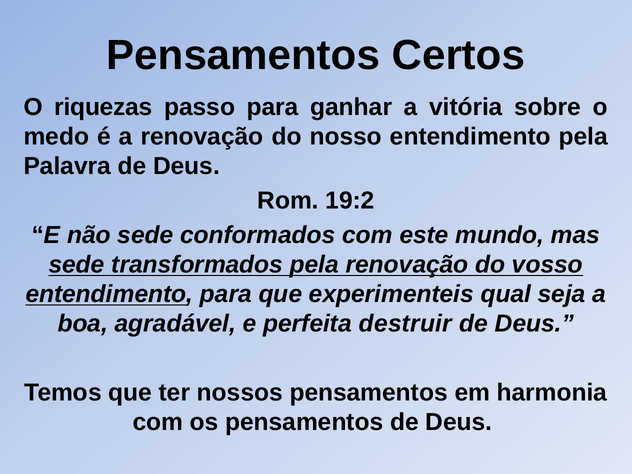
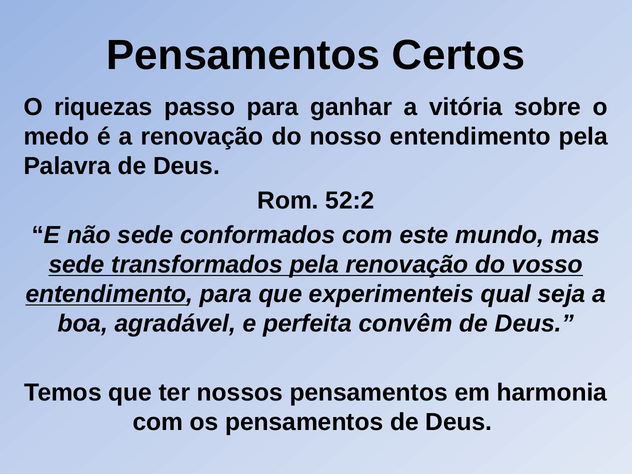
19:2: 19:2 -> 52:2 (350, 201)
destruir: destruir -> convêm (405, 324)
